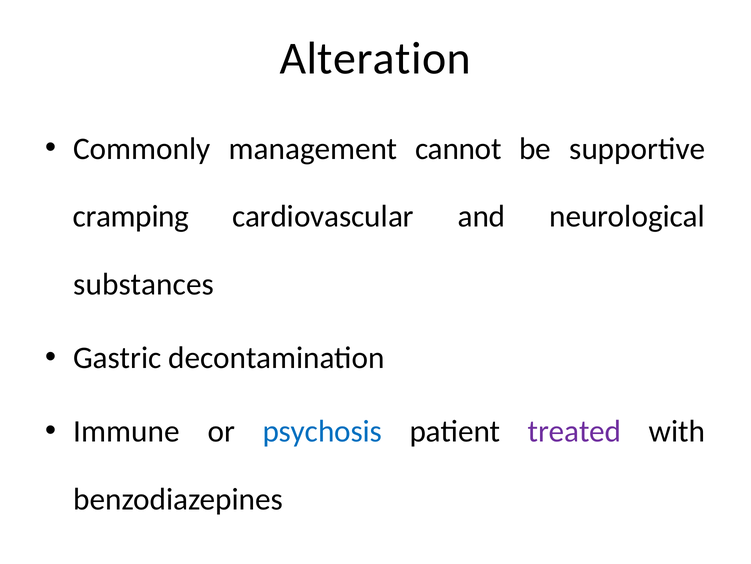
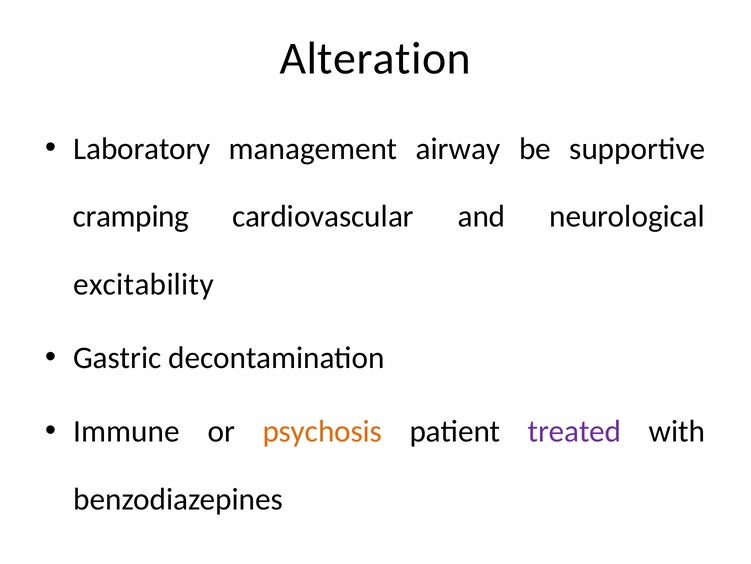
Commonly: Commonly -> Laboratory (142, 149)
cannot: cannot -> airway (458, 149)
substances: substances -> excitability (143, 284)
psychosis colour: blue -> orange (322, 431)
